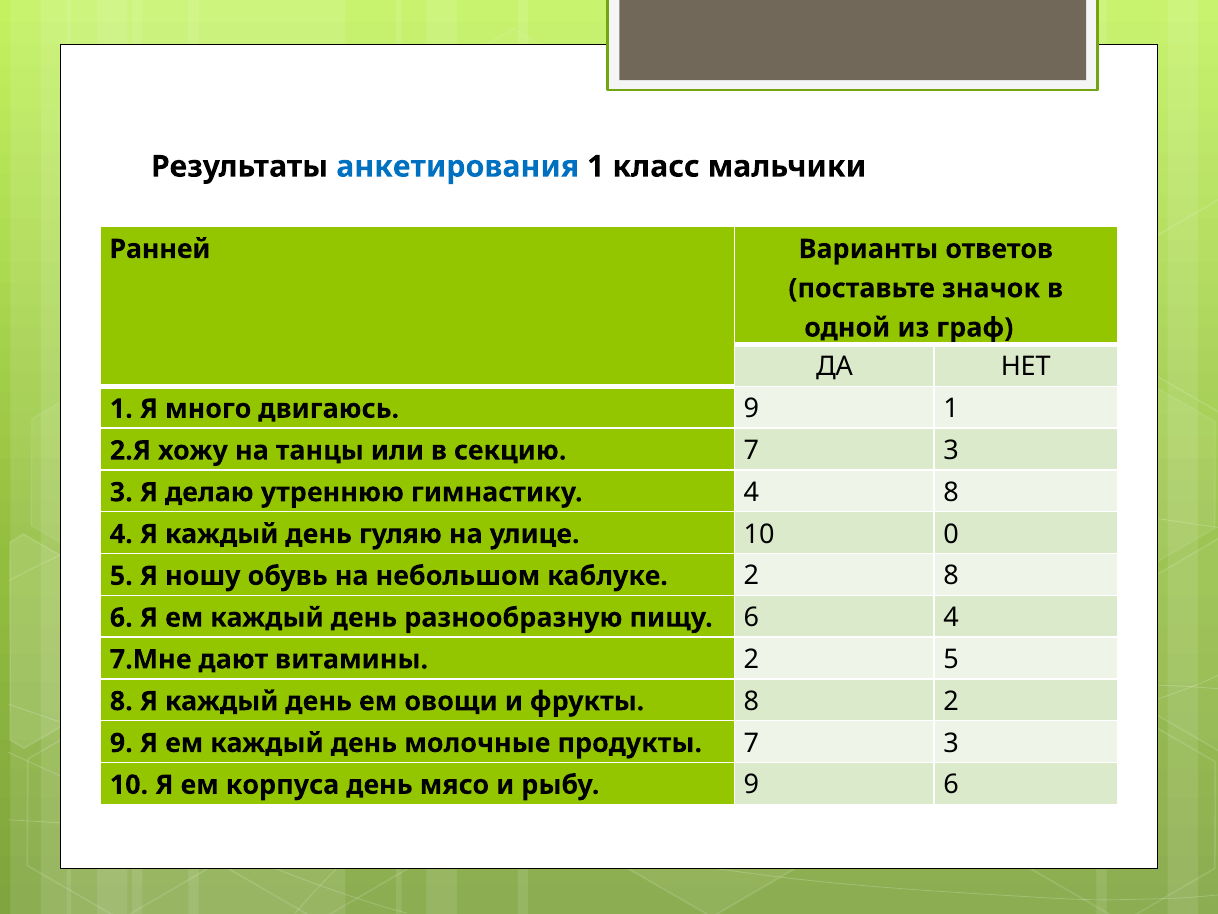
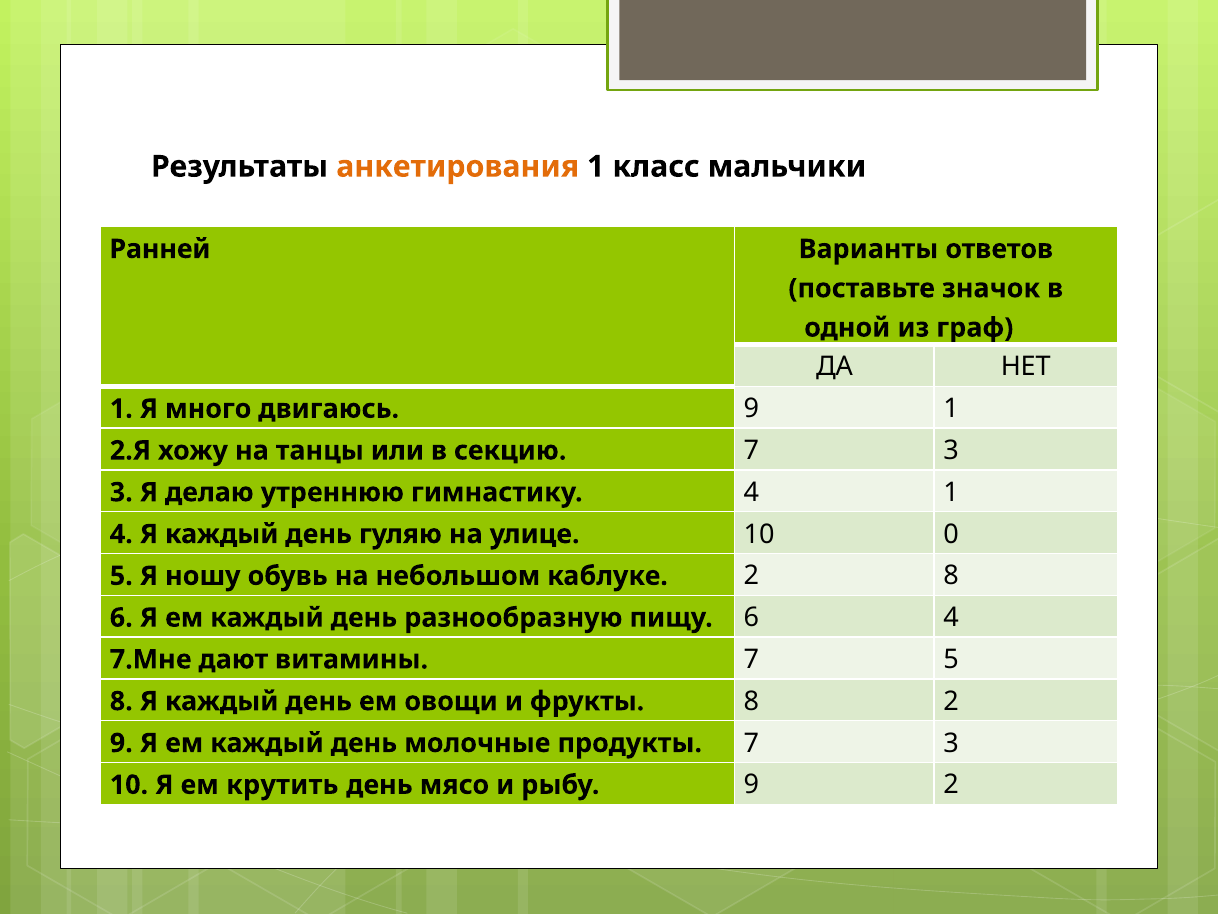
анкетирования colour: blue -> orange (458, 167)
8: 8 -> 1 (951, 492)
2: 2 -> 7 (751, 659)
корпуса: корпуса -> крутить (282, 785)
9 6: 6 -> 2 (951, 785)
